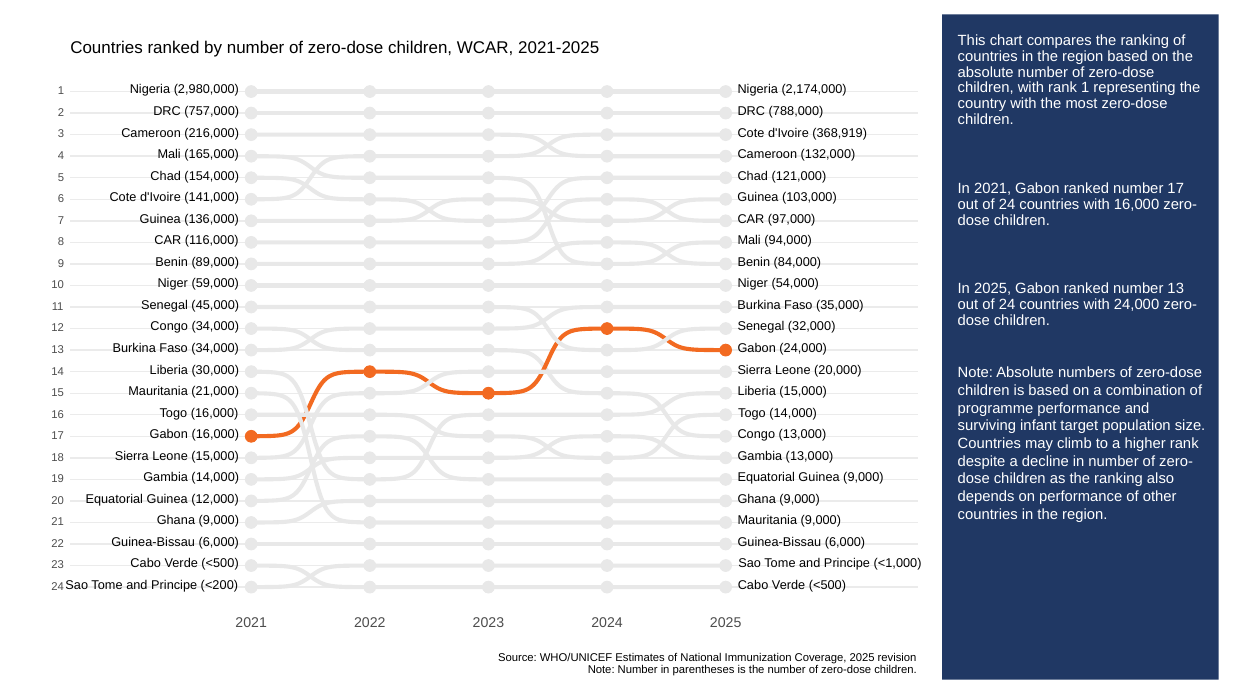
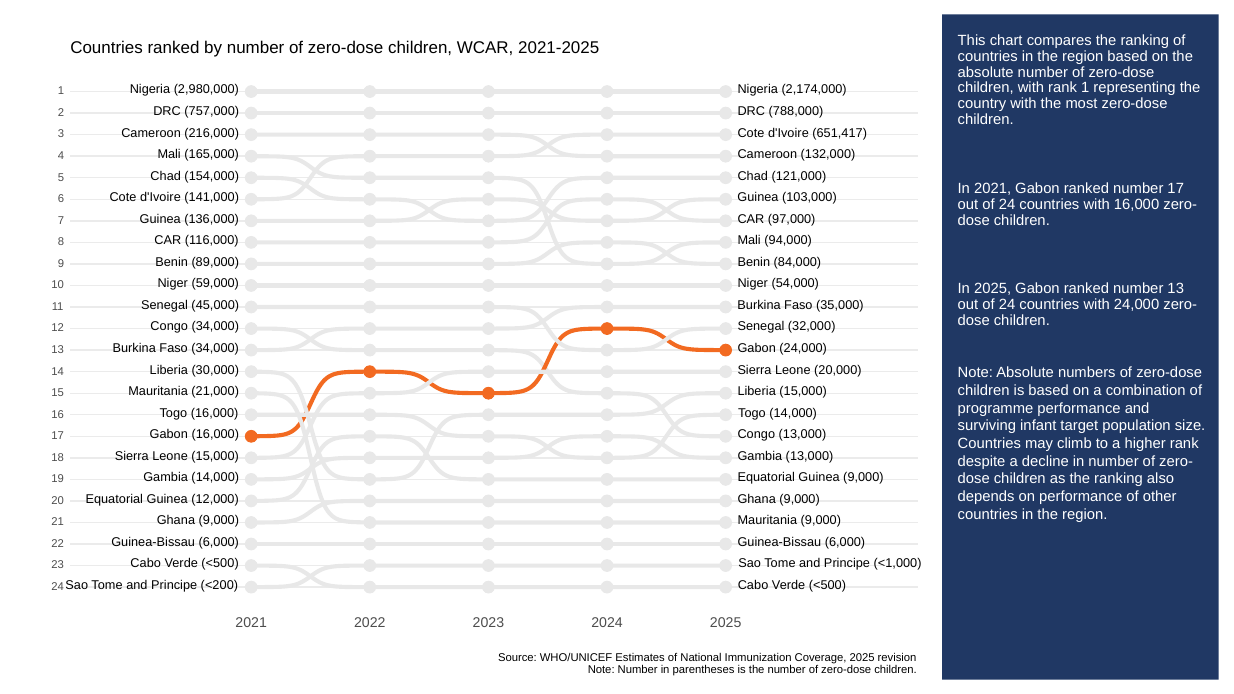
368,919: 368,919 -> 651,417 (840, 133)
